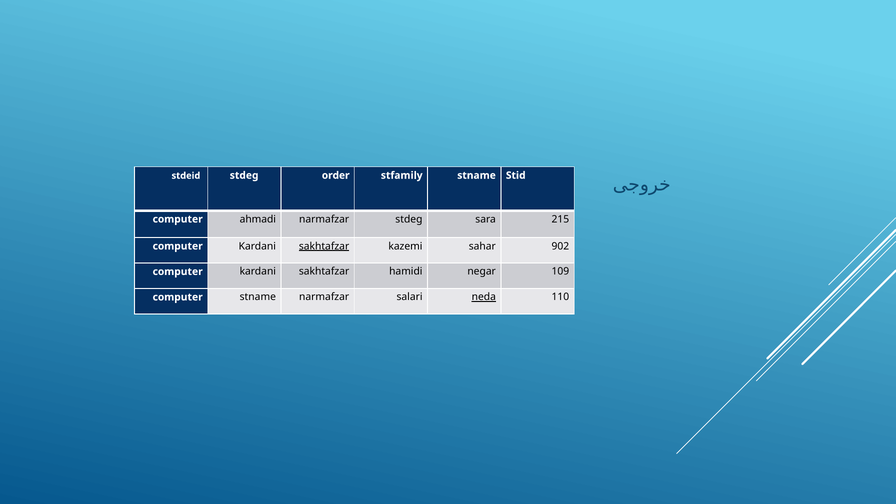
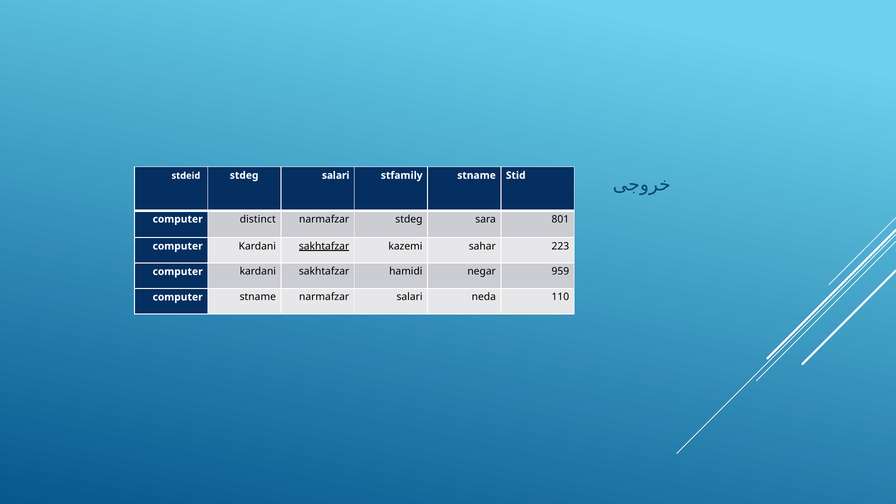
stdeg order: order -> salari (336, 175)
ahmadi: ahmadi -> distinct (258, 219)
215: 215 -> 801 (560, 219)
902: 902 -> 223 (560, 246)
109: 109 -> 959 (560, 272)
neda underline: present -> none (484, 297)
